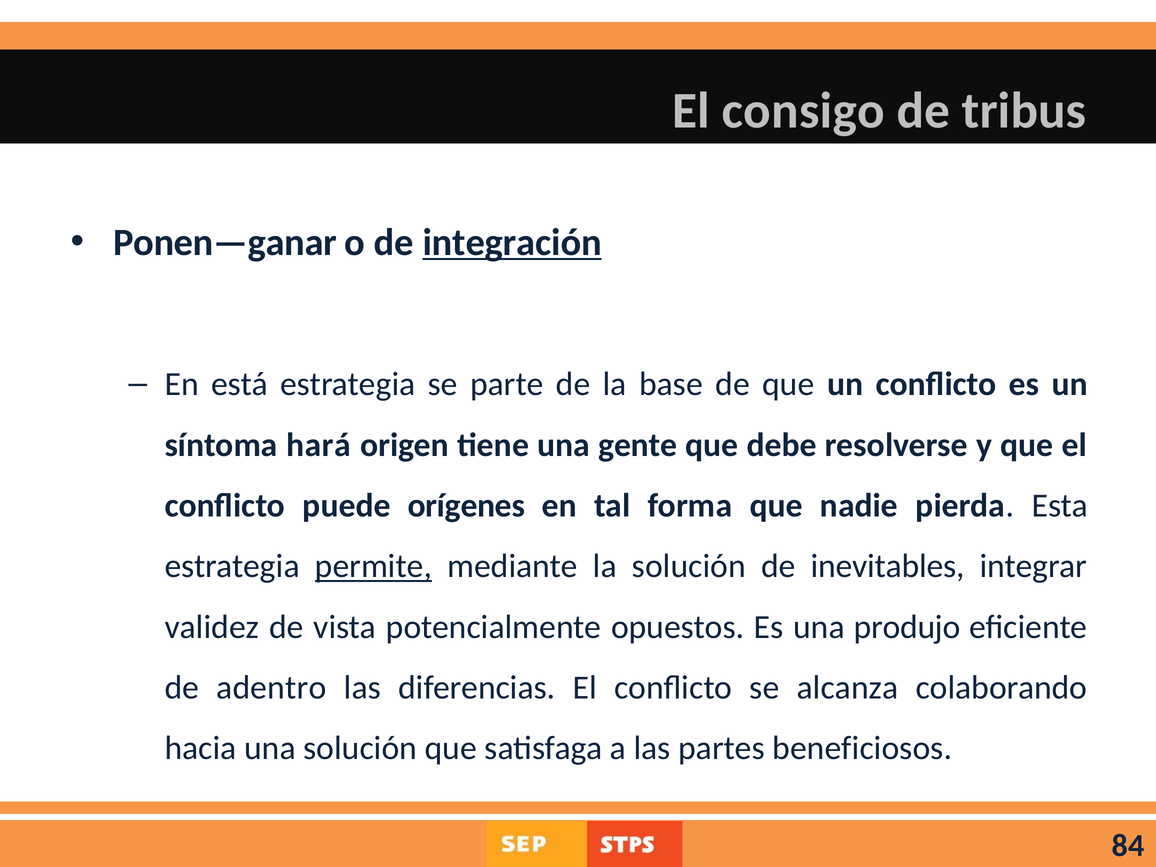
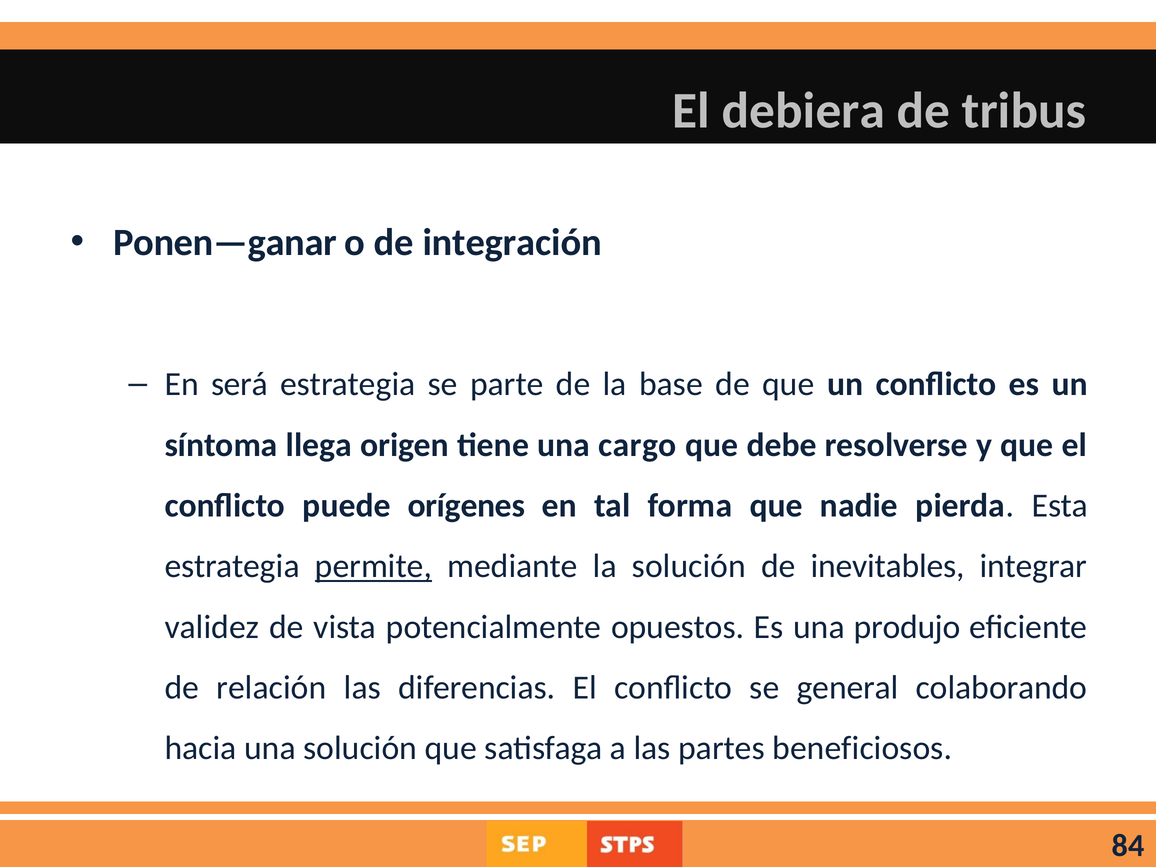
consigo: consigo -> debiera (803, 111)
integración underline: present -> none (512, 242)
está: está -> será (240, 384)
hará: hará -> llega (319, 445)
gente: gente -> cargo (638, 445)
adentro: adentro -> relación (271, 688)
alcanza: alcanza -> general (848, 688)
